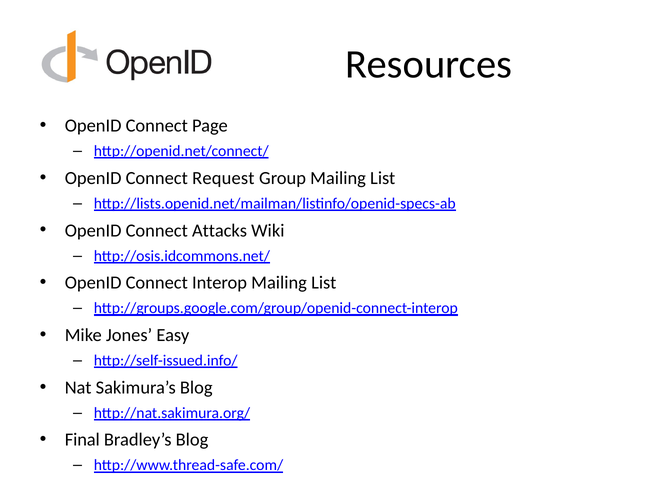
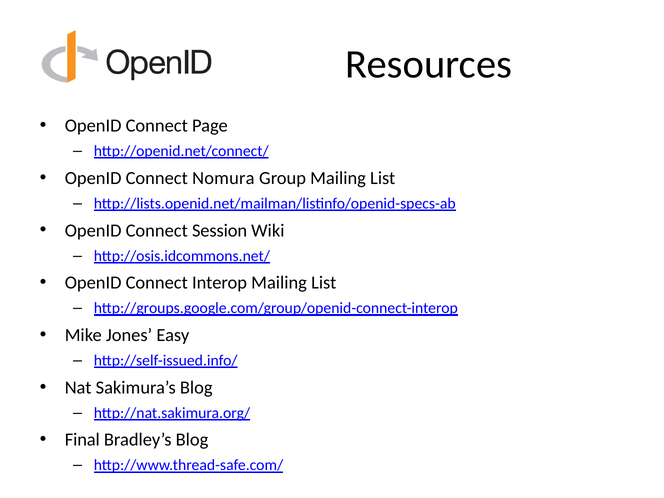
Request: Request -> Nomura (223, 178)
Attacks: Attacks -> Session (220, 230)
